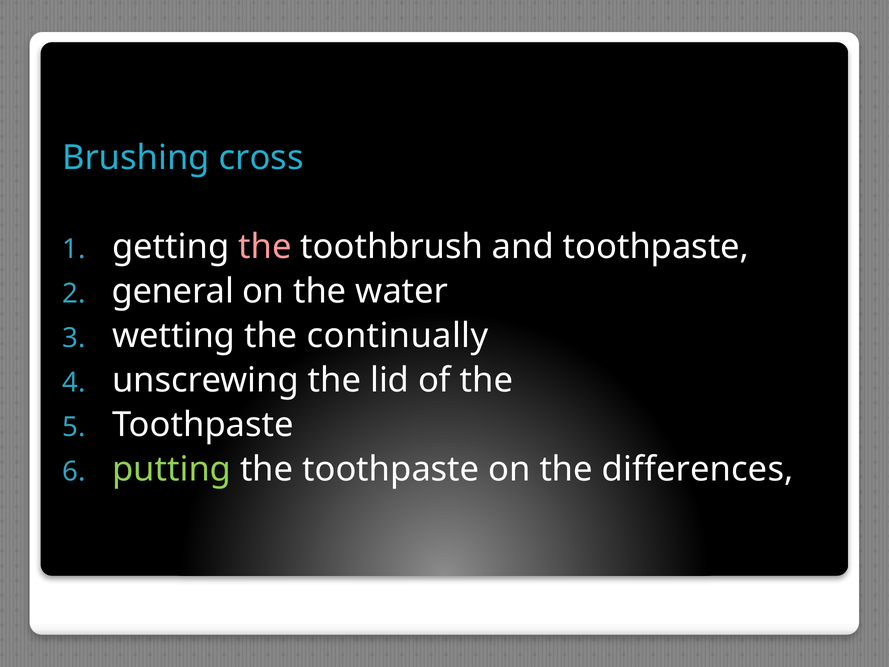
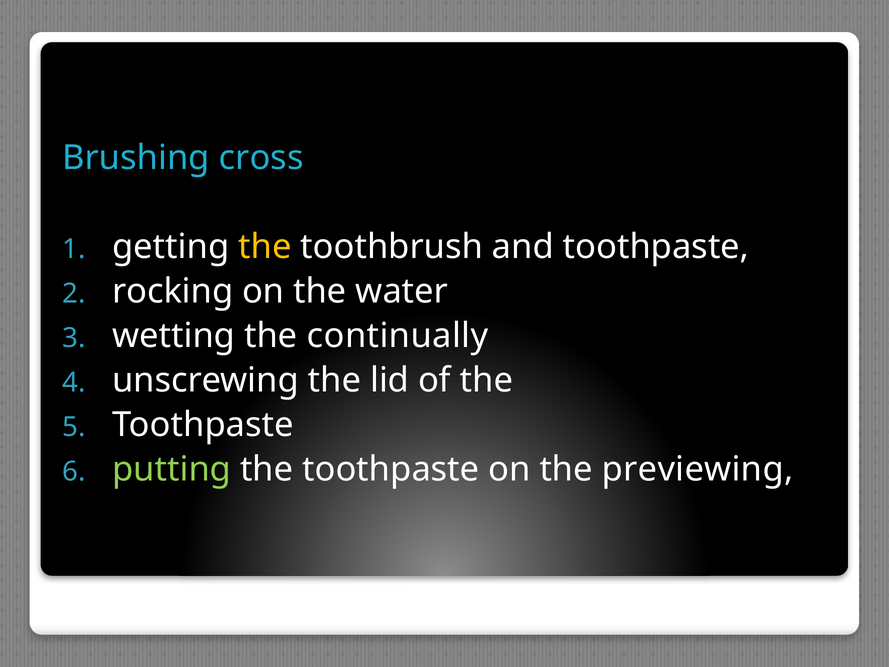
the colour: pink -> yellow (265, 247)
general: general -> rocking (173, 291)
differences: differences -> previewing (698, 469)
